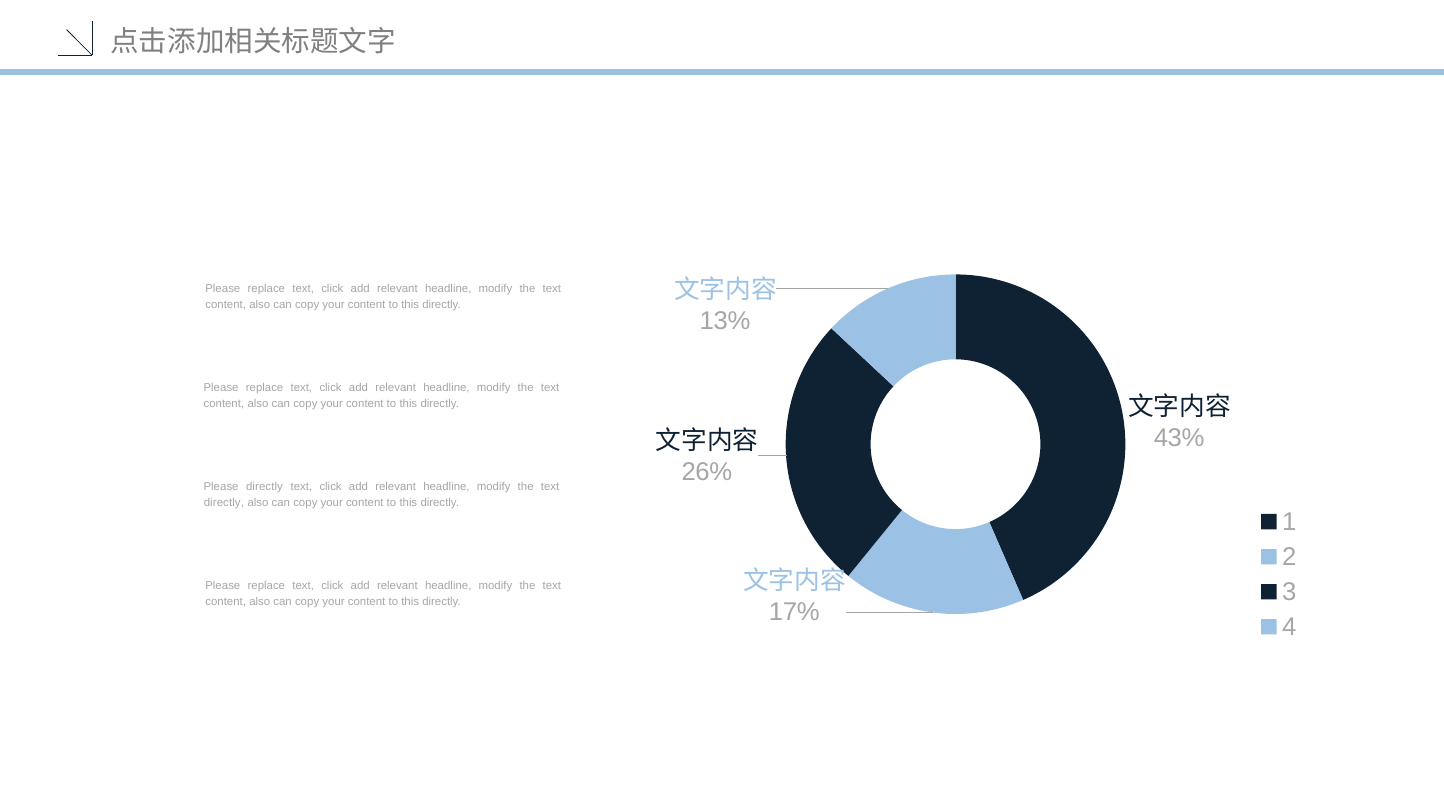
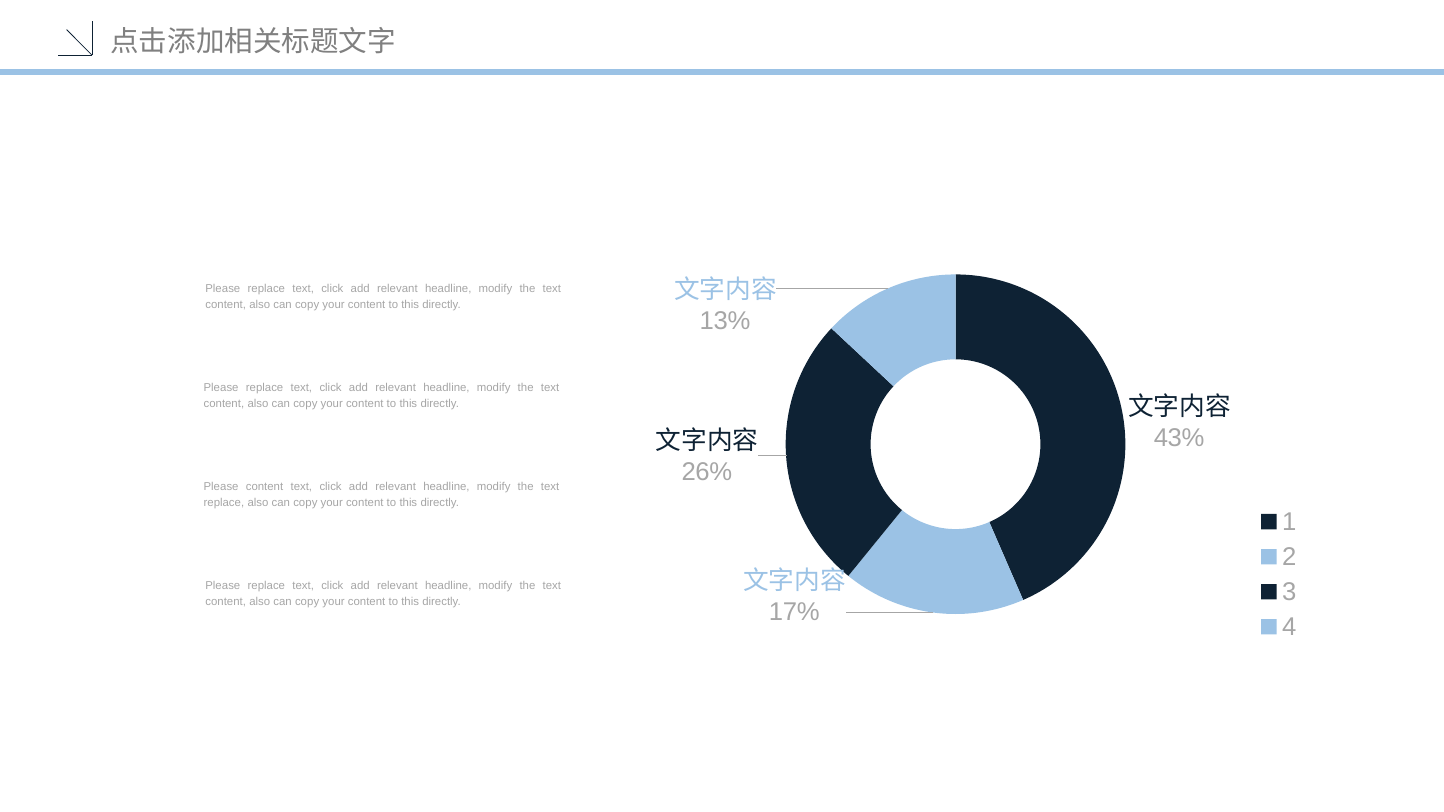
Please directly: directly -> content (265, 487)
directly: directly -> replace (224, 503)
